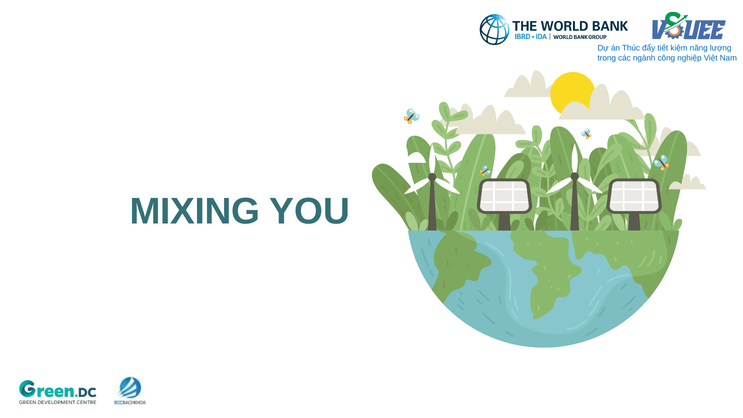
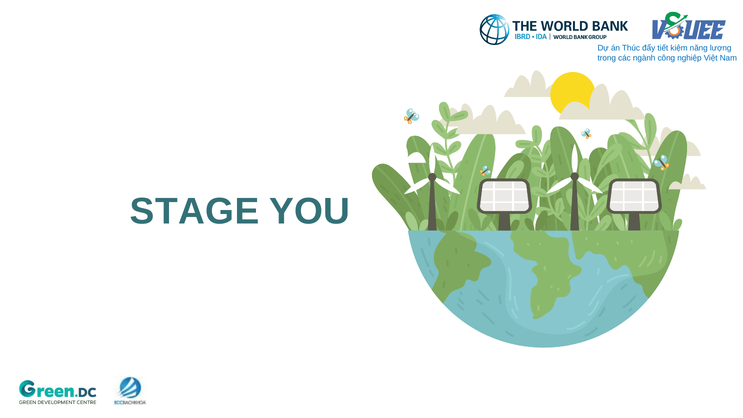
MIXING: MIXING -> STAGE (195, 212)
